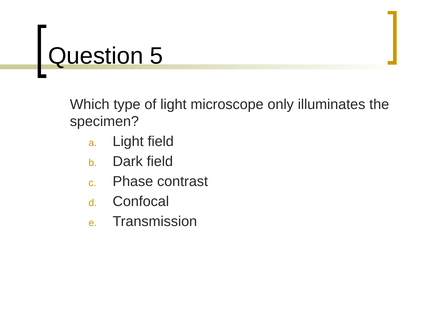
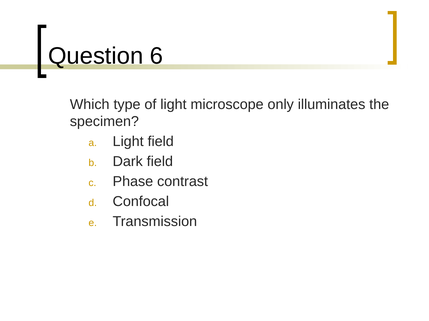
5: 5 -> 6 (157, 56)
